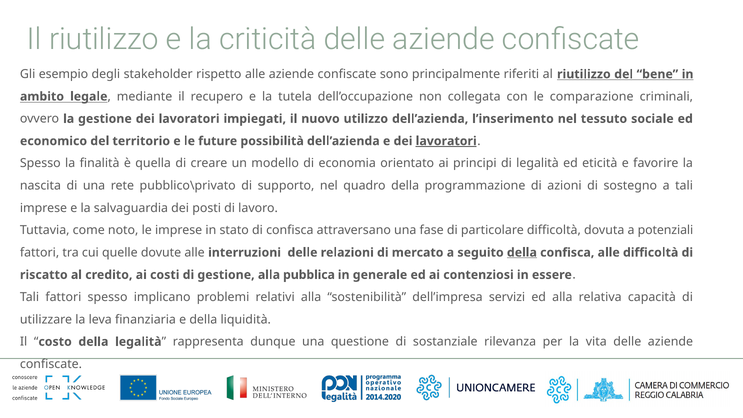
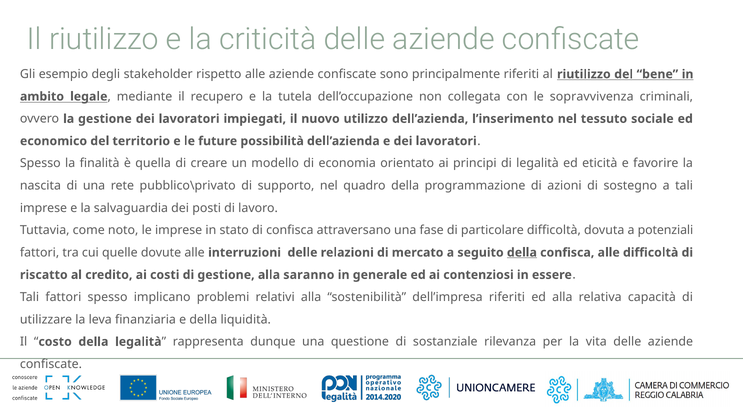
comparazione: comparazione -> sopravvivenza (592, 96)
lavoratori underline: present -> none (446, 141)
pubblica: pubblica -> saranno (309, 275)
dell’impresa servizi: servizi -> riferiti (507, 297)
